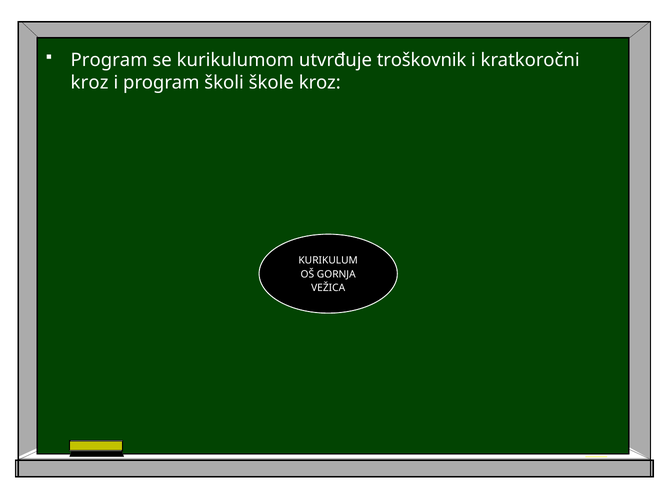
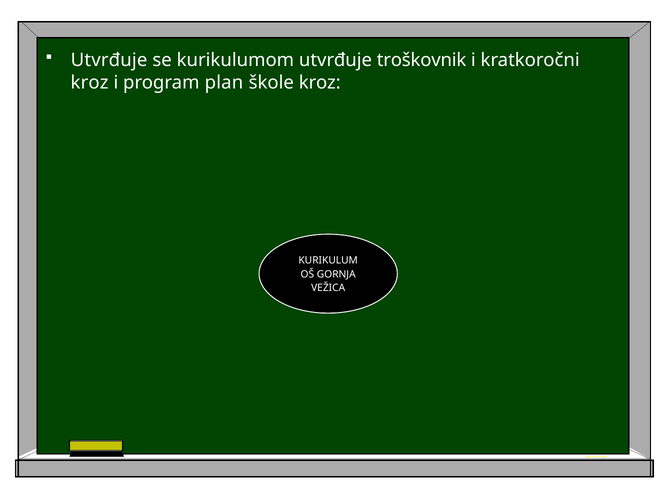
Program: Program -> Utvrđuje (109, 60)
školi: školi -> plan (224, 82)
